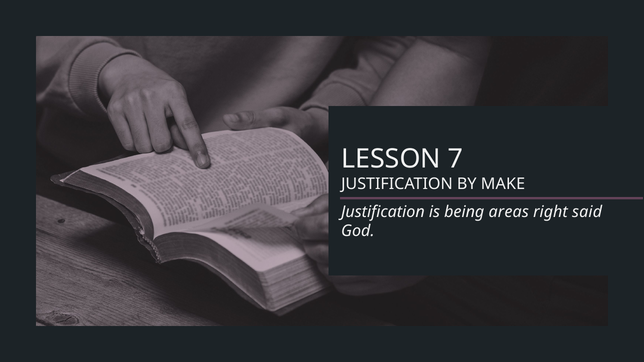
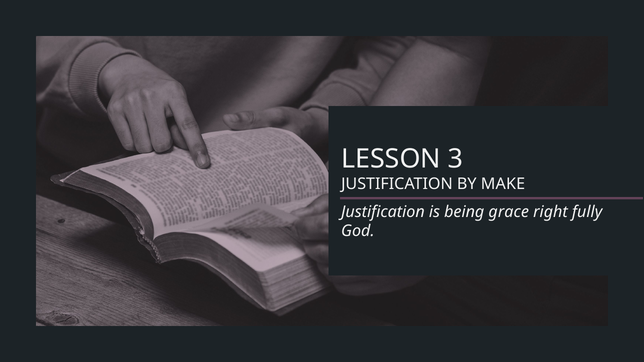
7: 7 -> 3 (456, 159)
areas: areas -> grace (509, 212)
said: said -> fully (587, 212)
